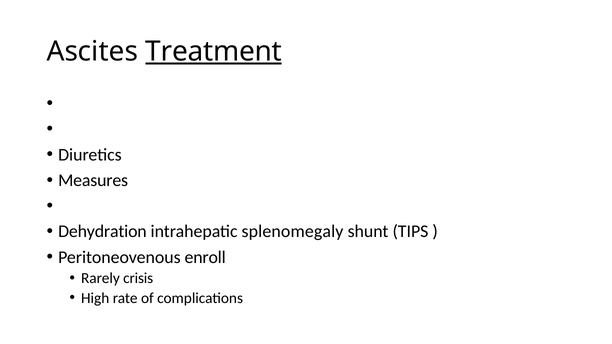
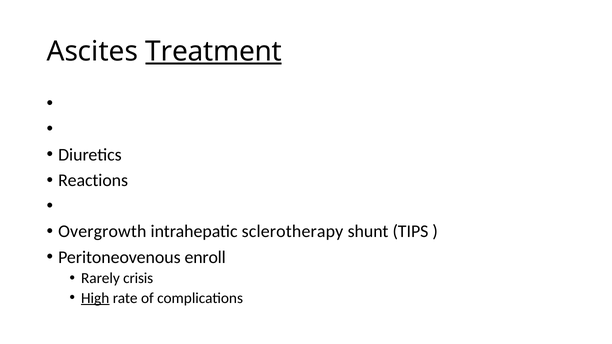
Measures: Measures -> Reactions (93, 180)
Dehydration: Dehydration -> Overgrowth (102, 232)
splenomegaly: splenomegaly -> sclerotherapy (292, 232)
High underline: none -> present (95, 298)
